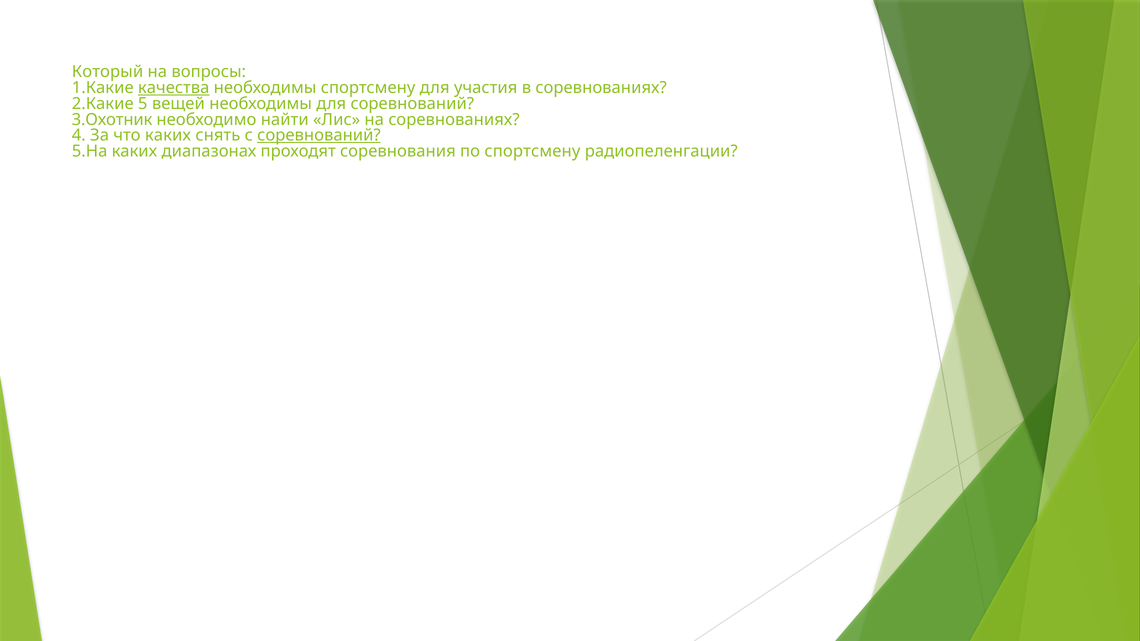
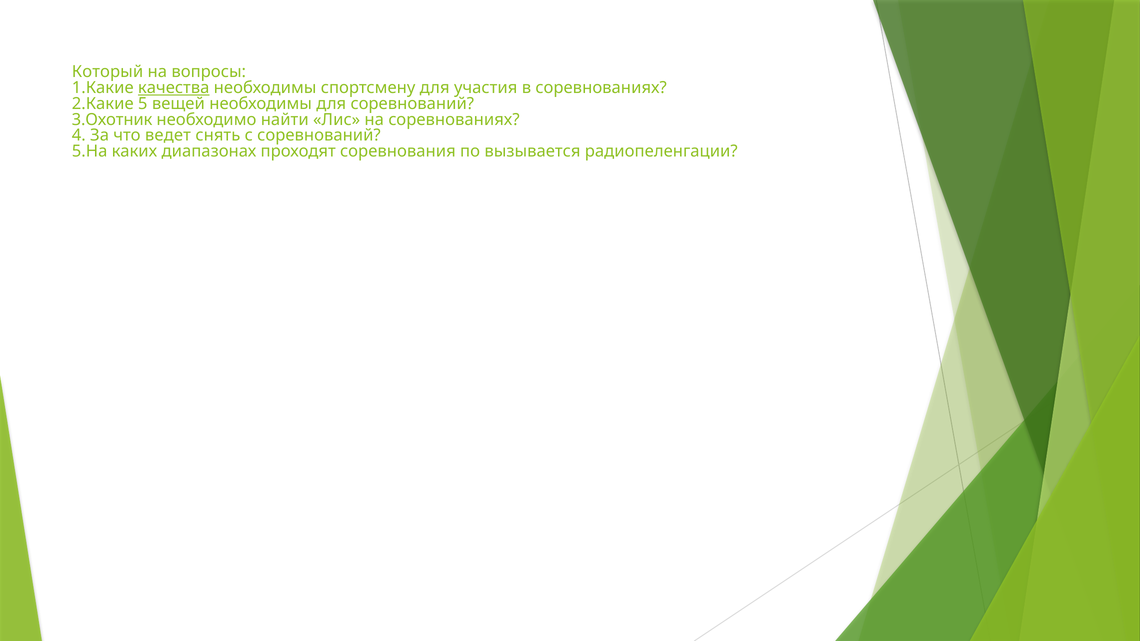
что каких: каких -> ведет (168, 136)
соревнований underline: present -> none (319, 136)
по спортсмену: спортсмену -> вызывается (532, 152)
